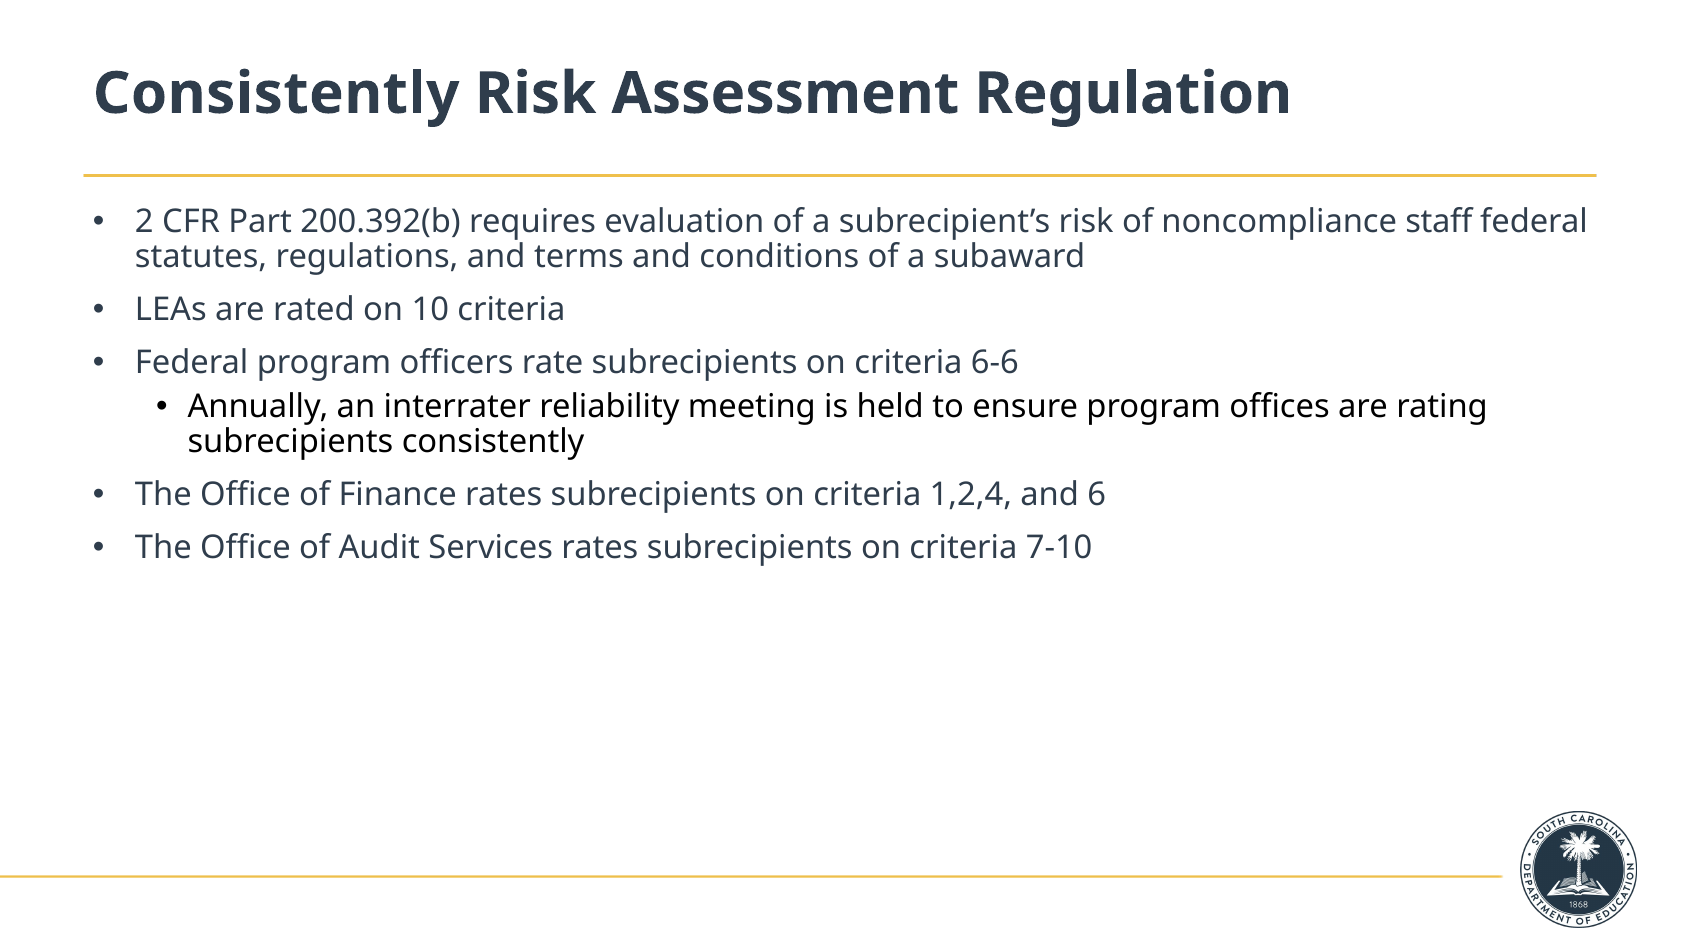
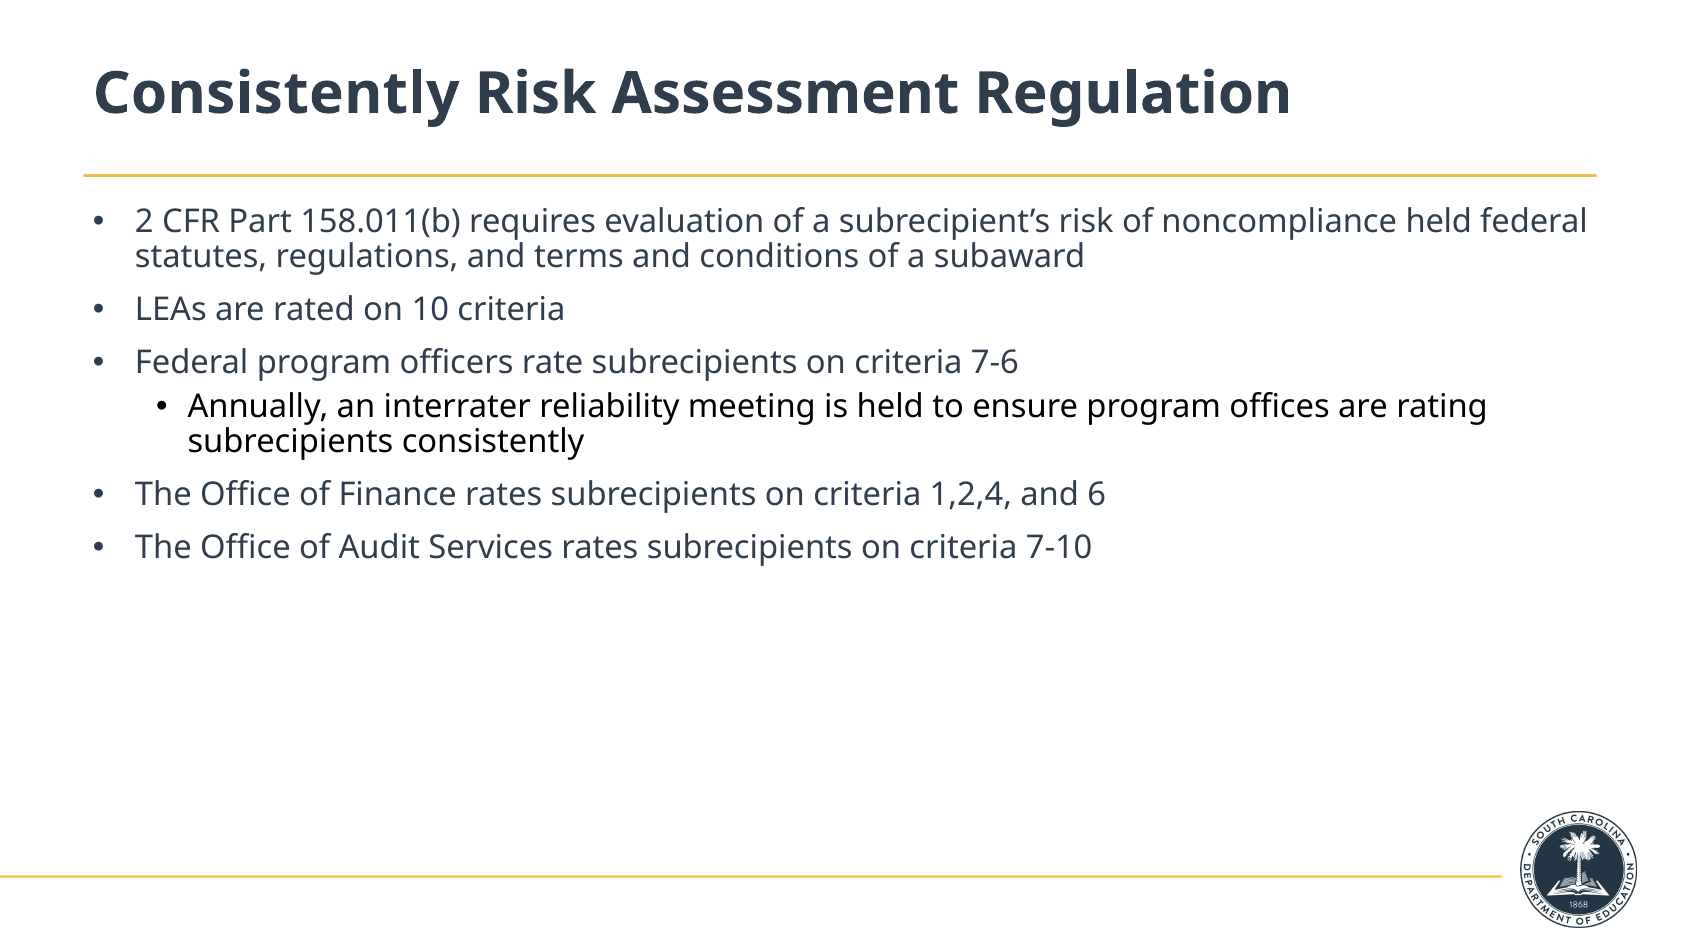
200.392(b: 200.392(b -> 158.011(b (381, 222)
noncompliance staff: staff -> held (1439, 222)
6-6: 6-6 -> 7-6 (995, 363)
